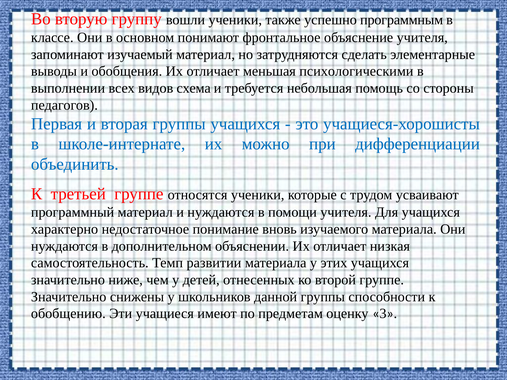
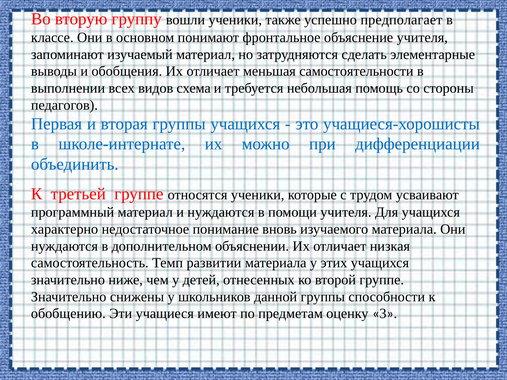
программным: программным -> предполагает (401, 20)
психологическими: психологическими -> самостоятельности (356, 71)
